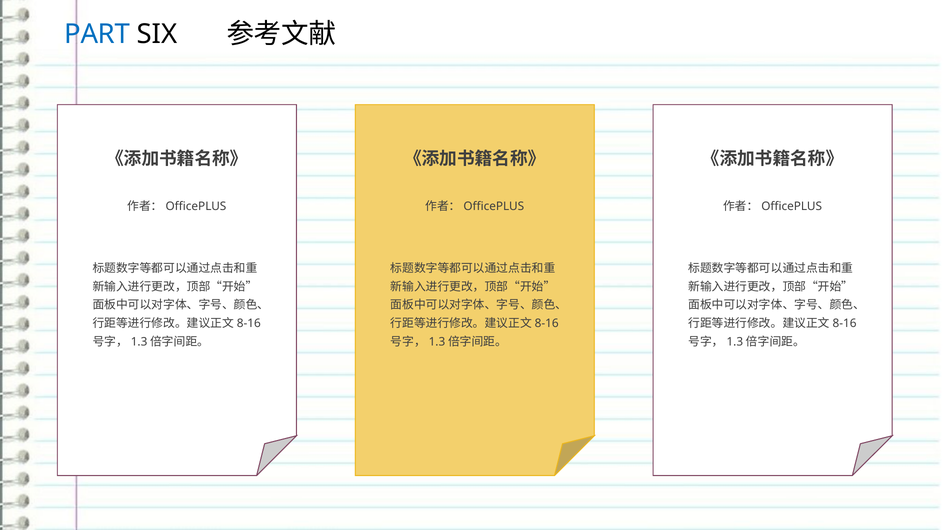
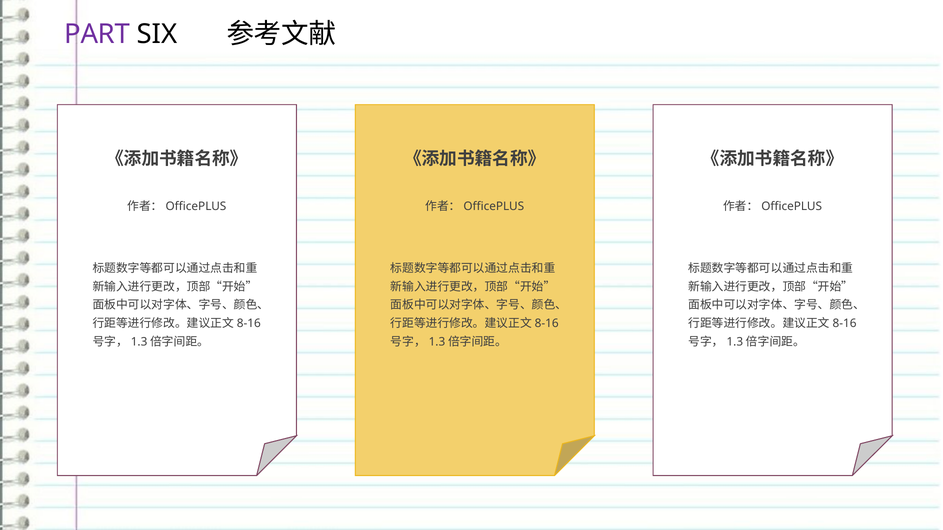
PART colour: blue -> purple (97, 34)
